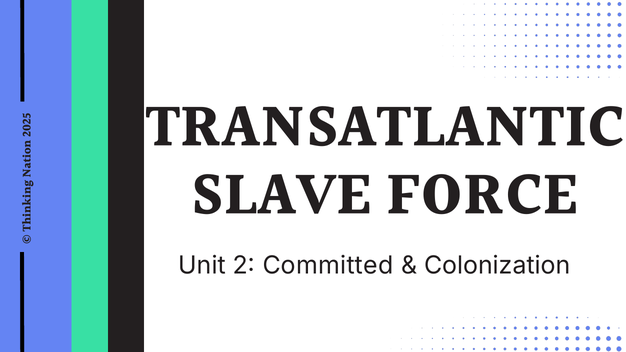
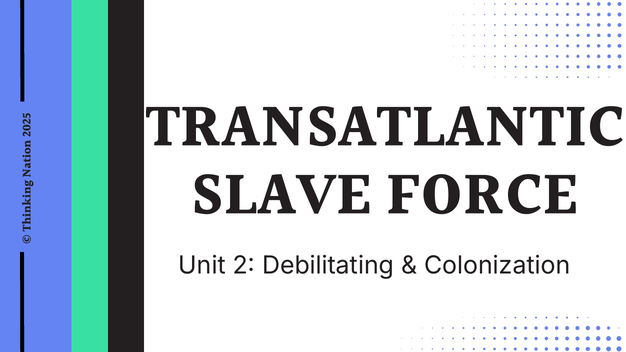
Committed: Committed -> Debilitating (328, 265)
